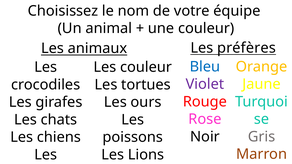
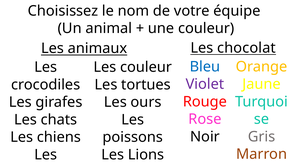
préfères: préfères -> chocolat (246, 48)
